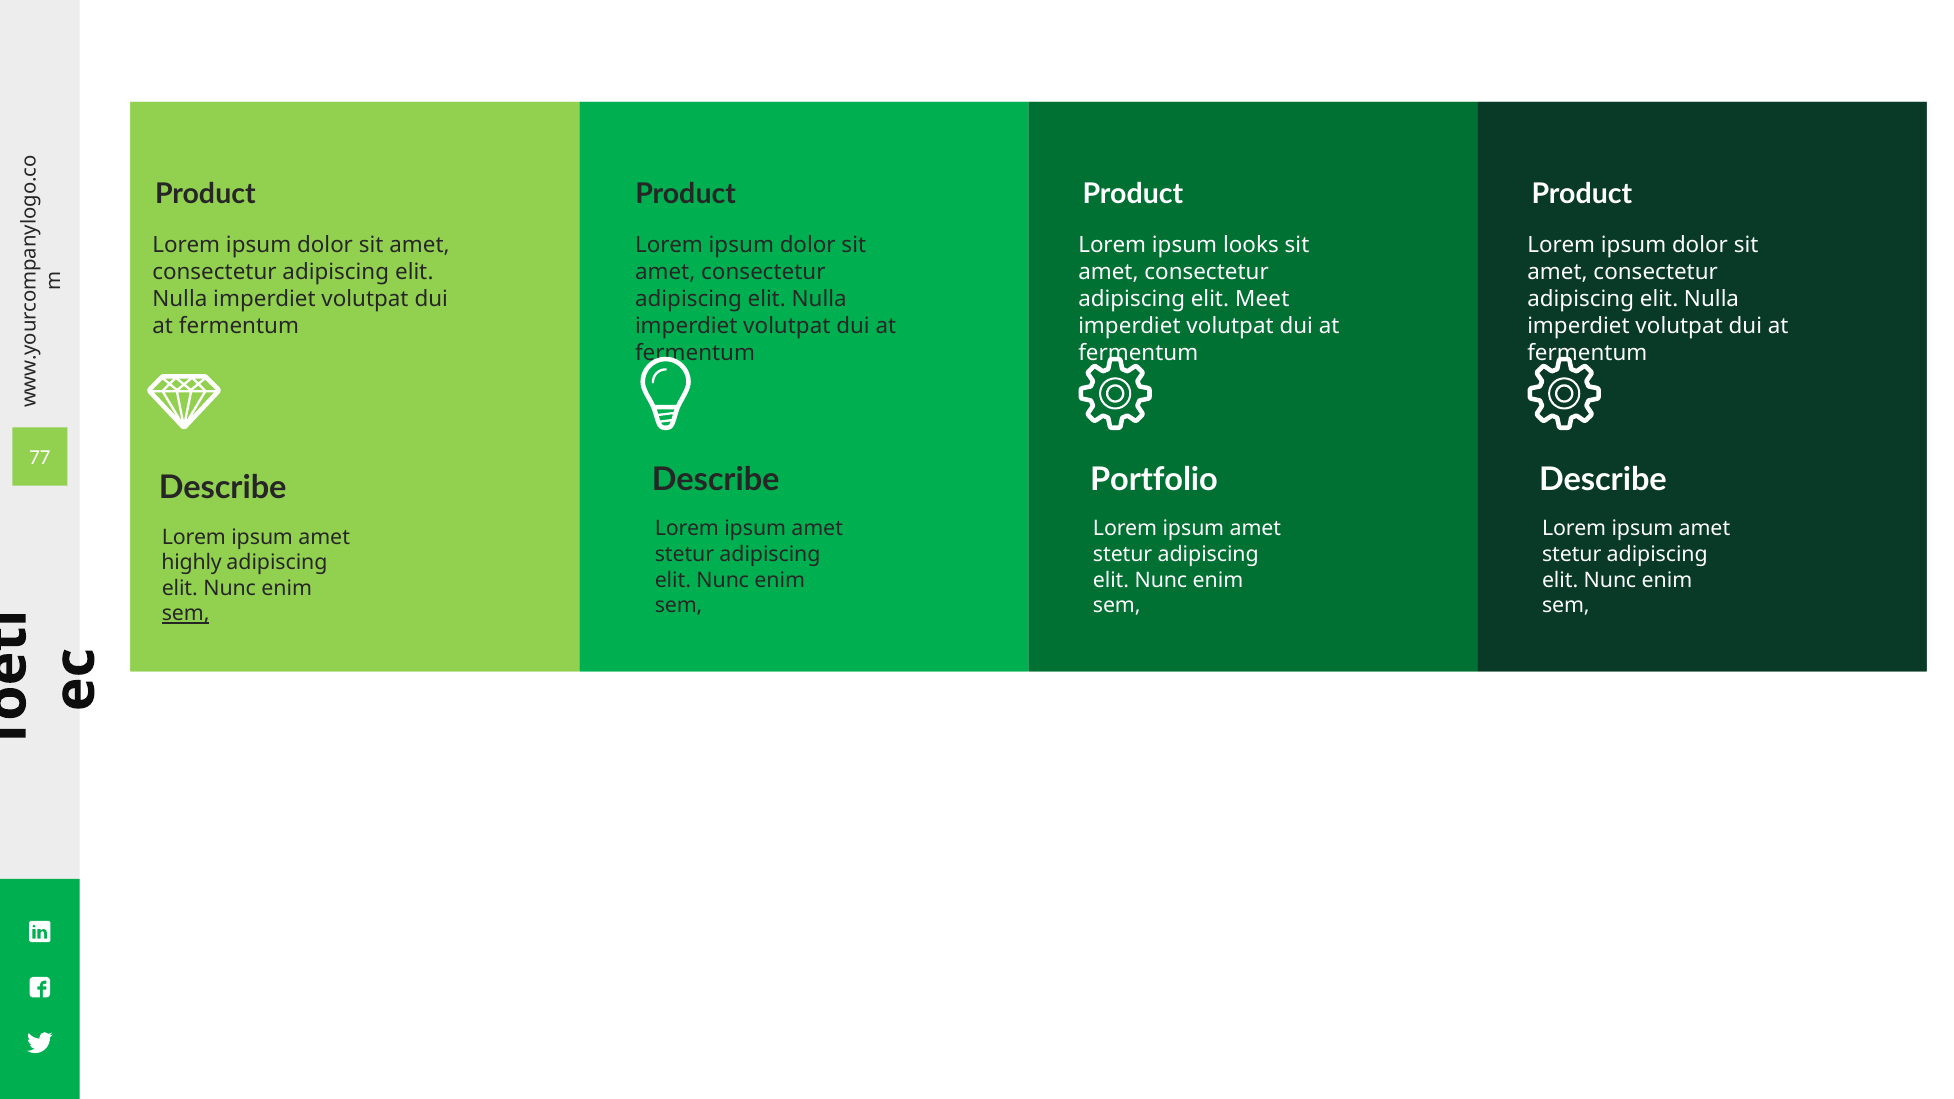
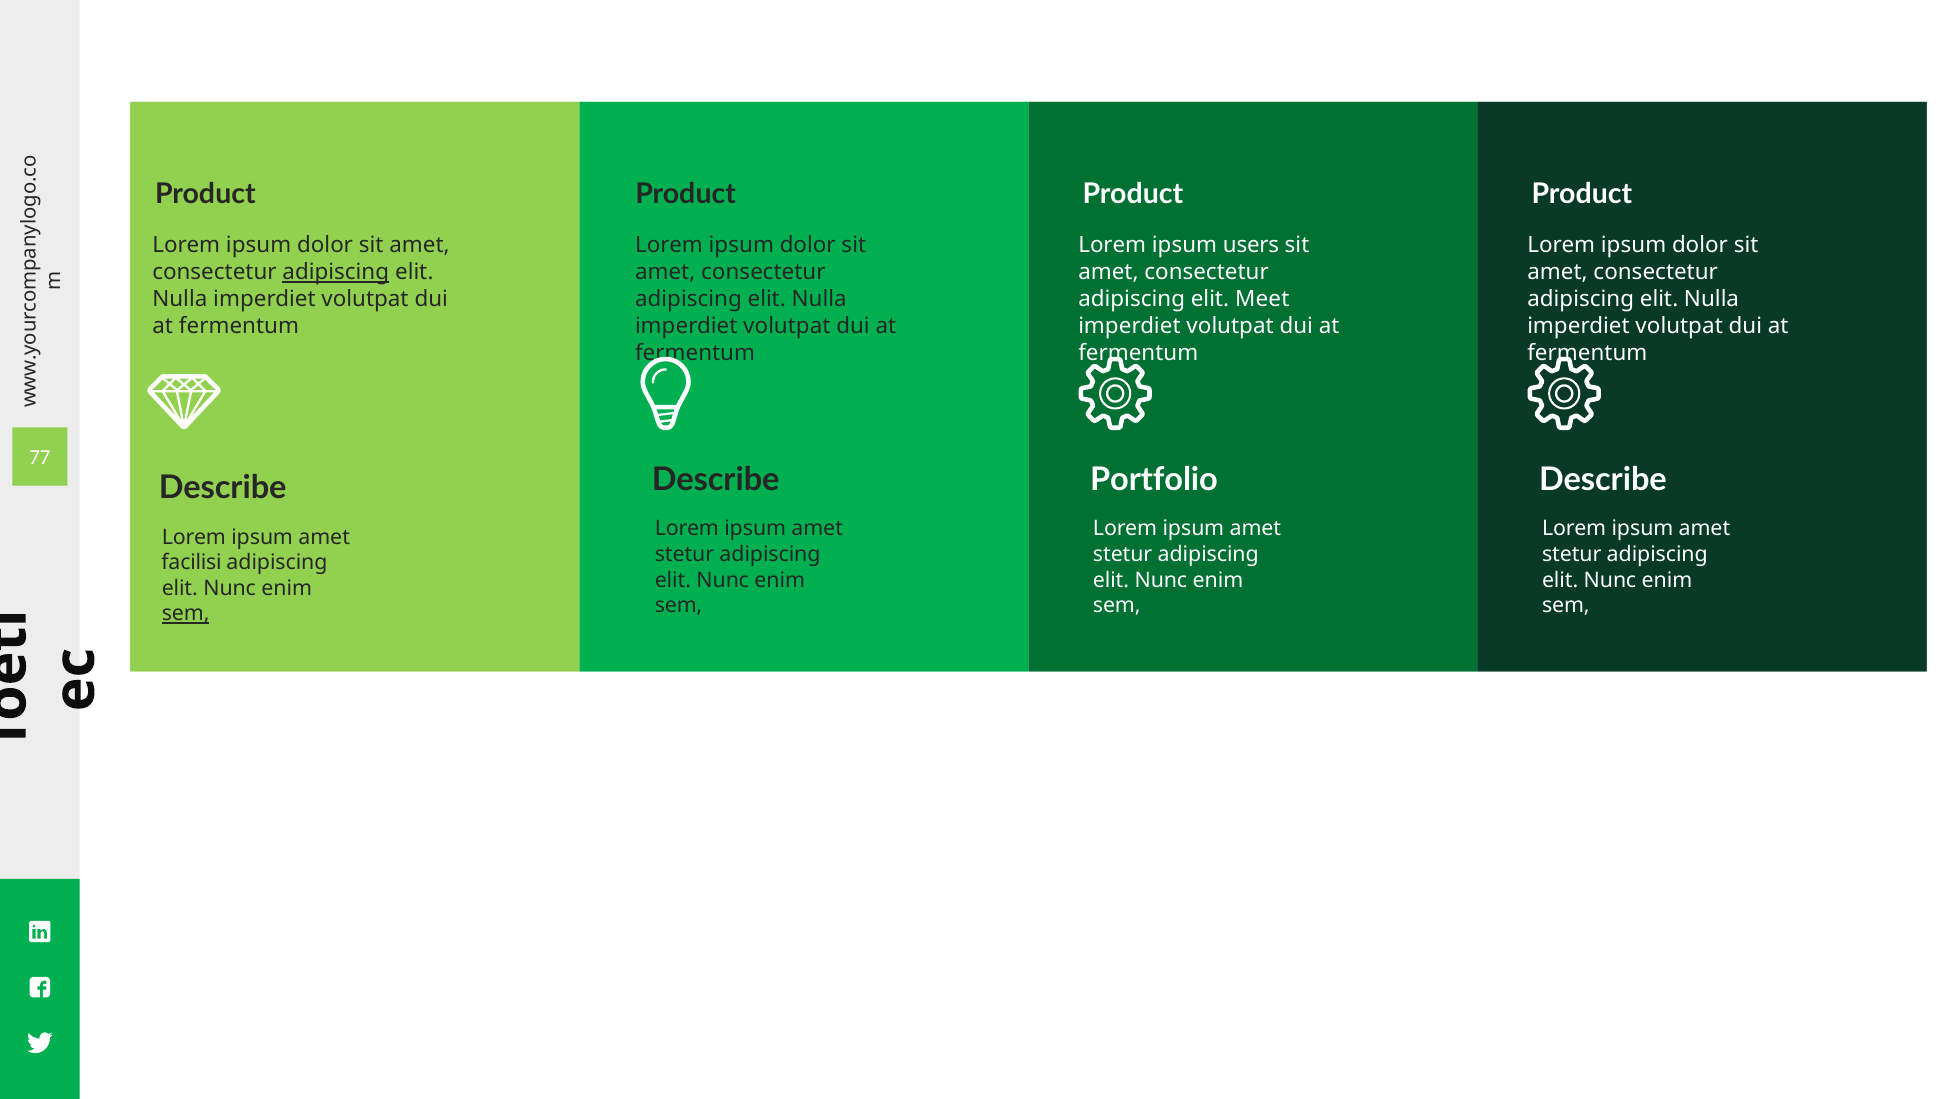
looks: looks -> users (1251, 246)
adipiscing underline: none -> present (336, 272)
highly: highly -> facilisi (192, 563)
